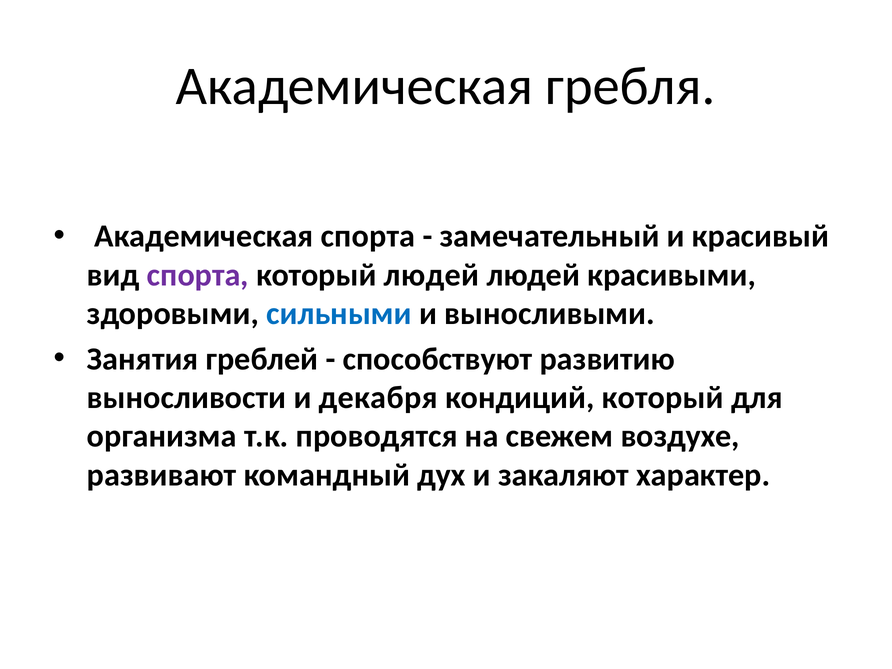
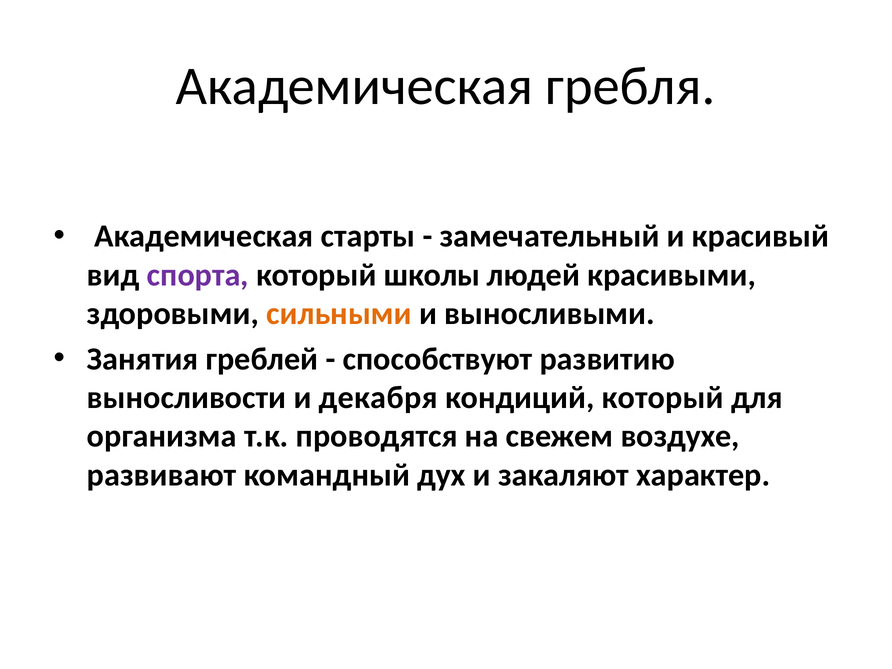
Академическая спорта: спорта -> старты (368, 236)
который людей: людей -> школы (432, 275)
сильными colour: blue -> orange (339, 314)
